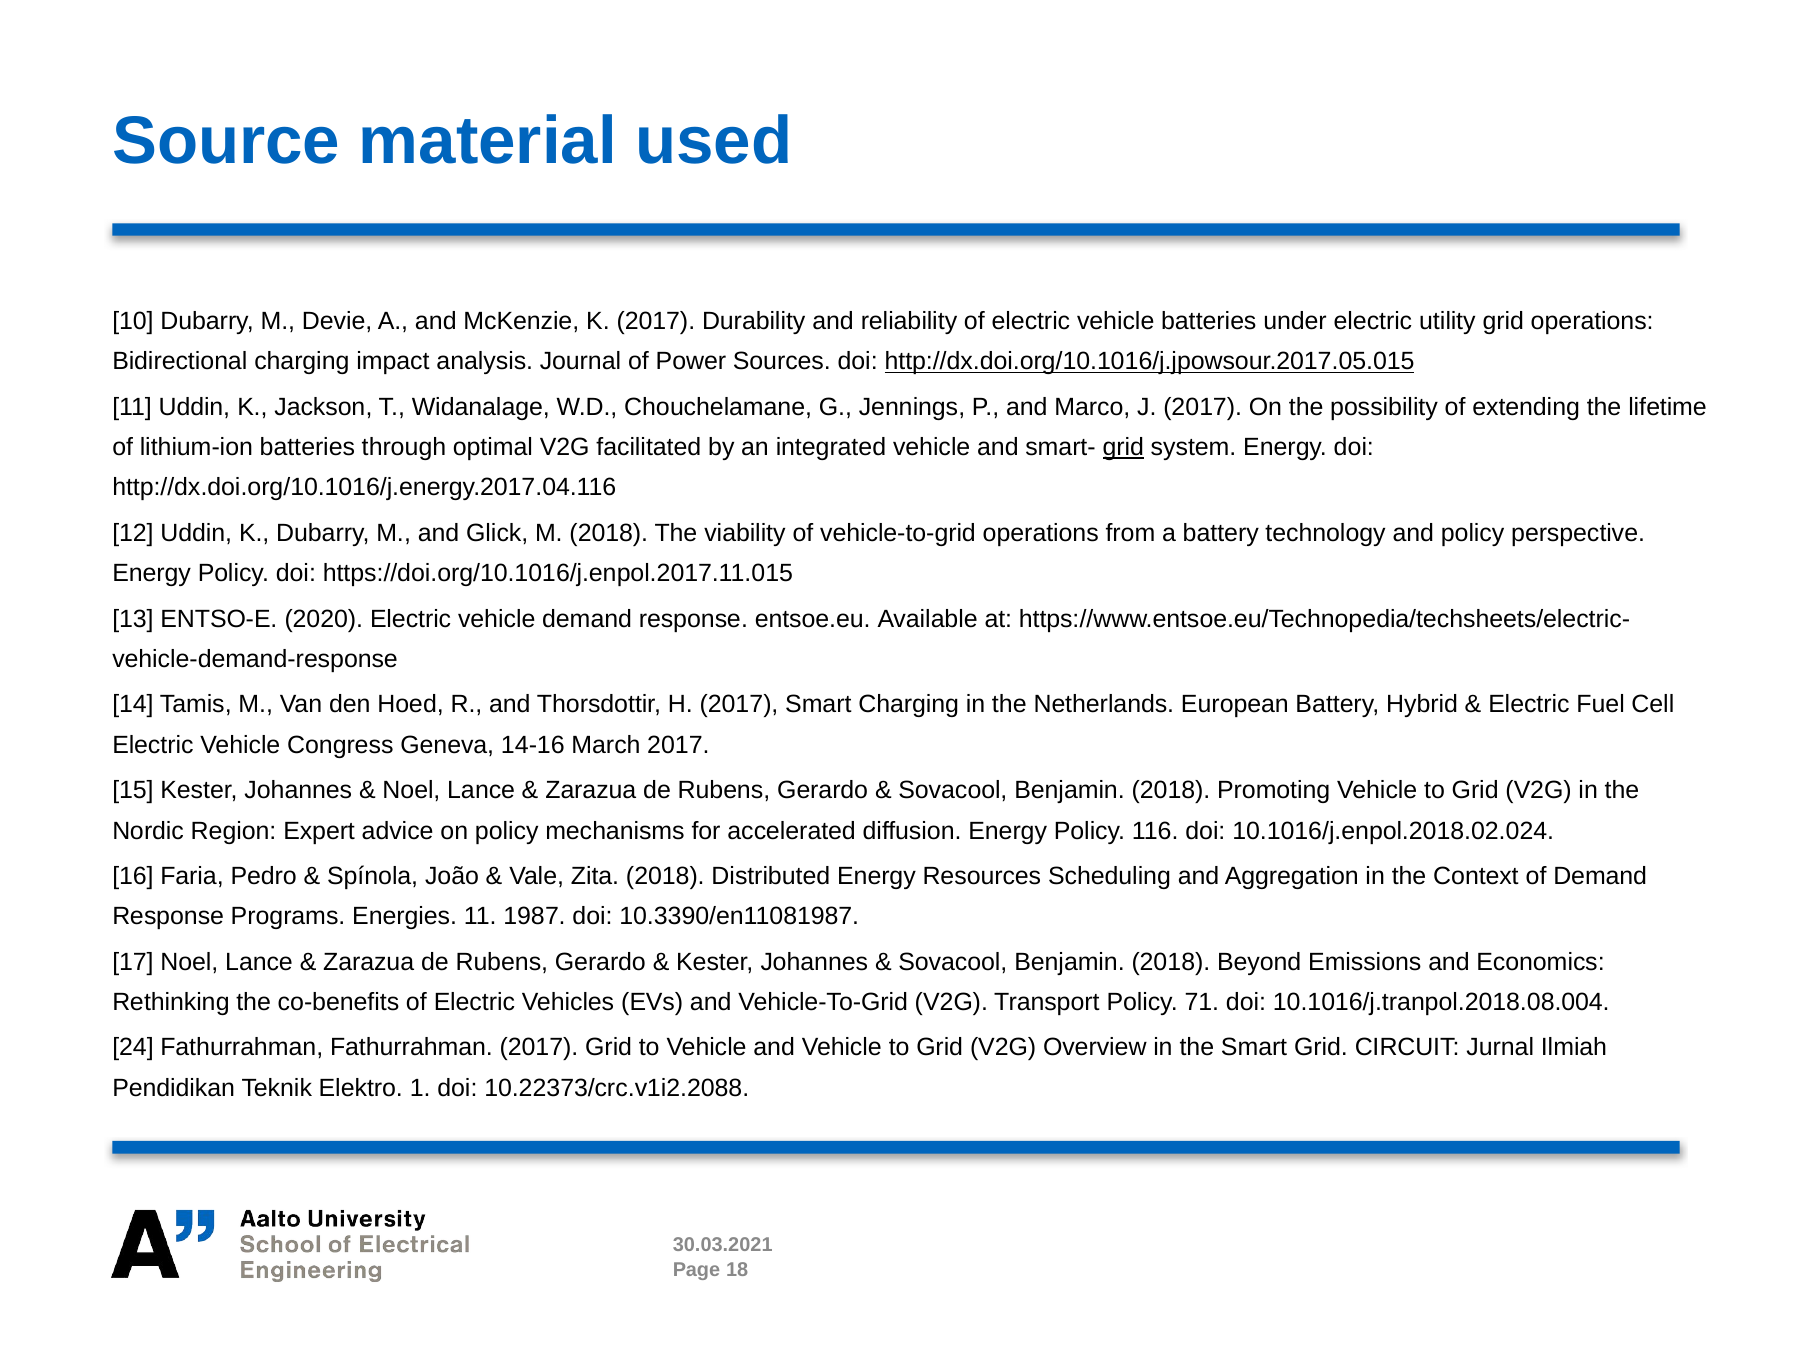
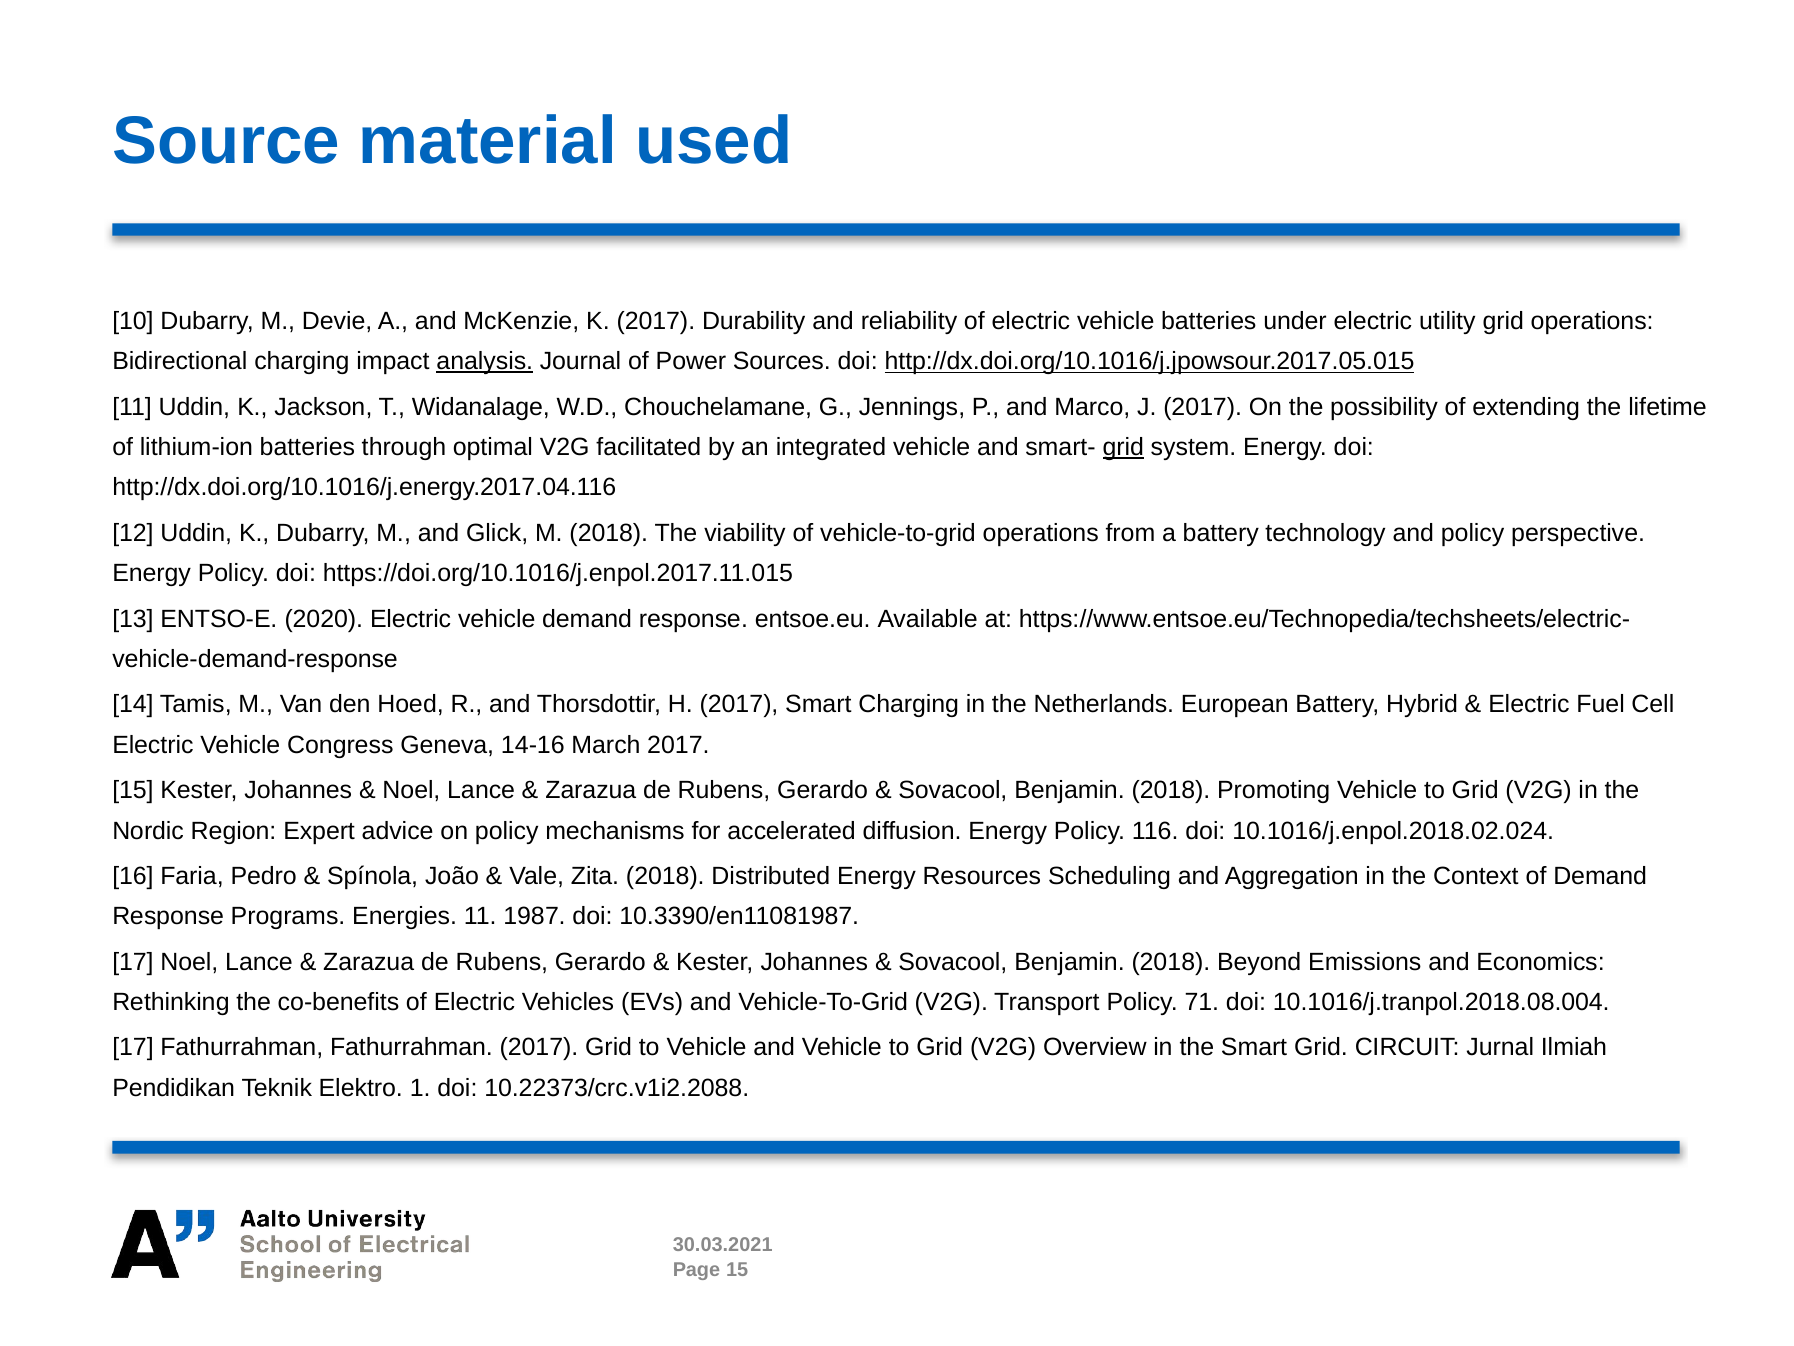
analysis underline: none -> present (485, 361)
24: 24 -> 17 (133, 1047)
Page 18: 18 -> 15 (737, 1269)
